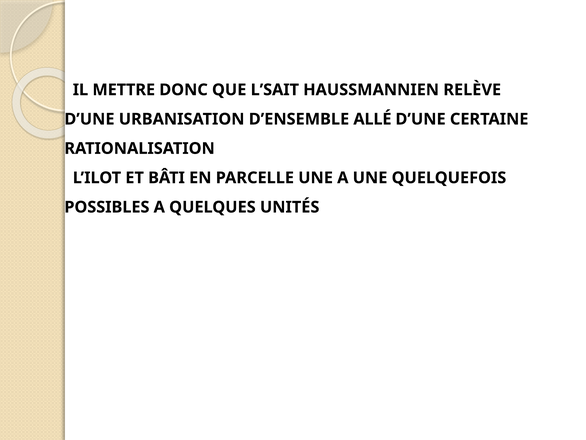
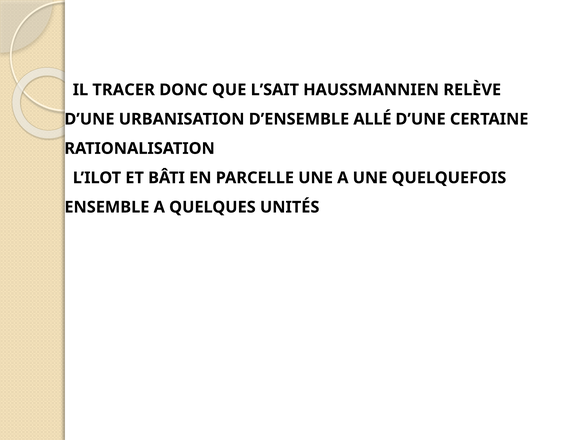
METTRE: METTRE -> TRACER (124, 90)
POSSIBLES: POSSIBLES -> ENSEMBLE (107, 207)
